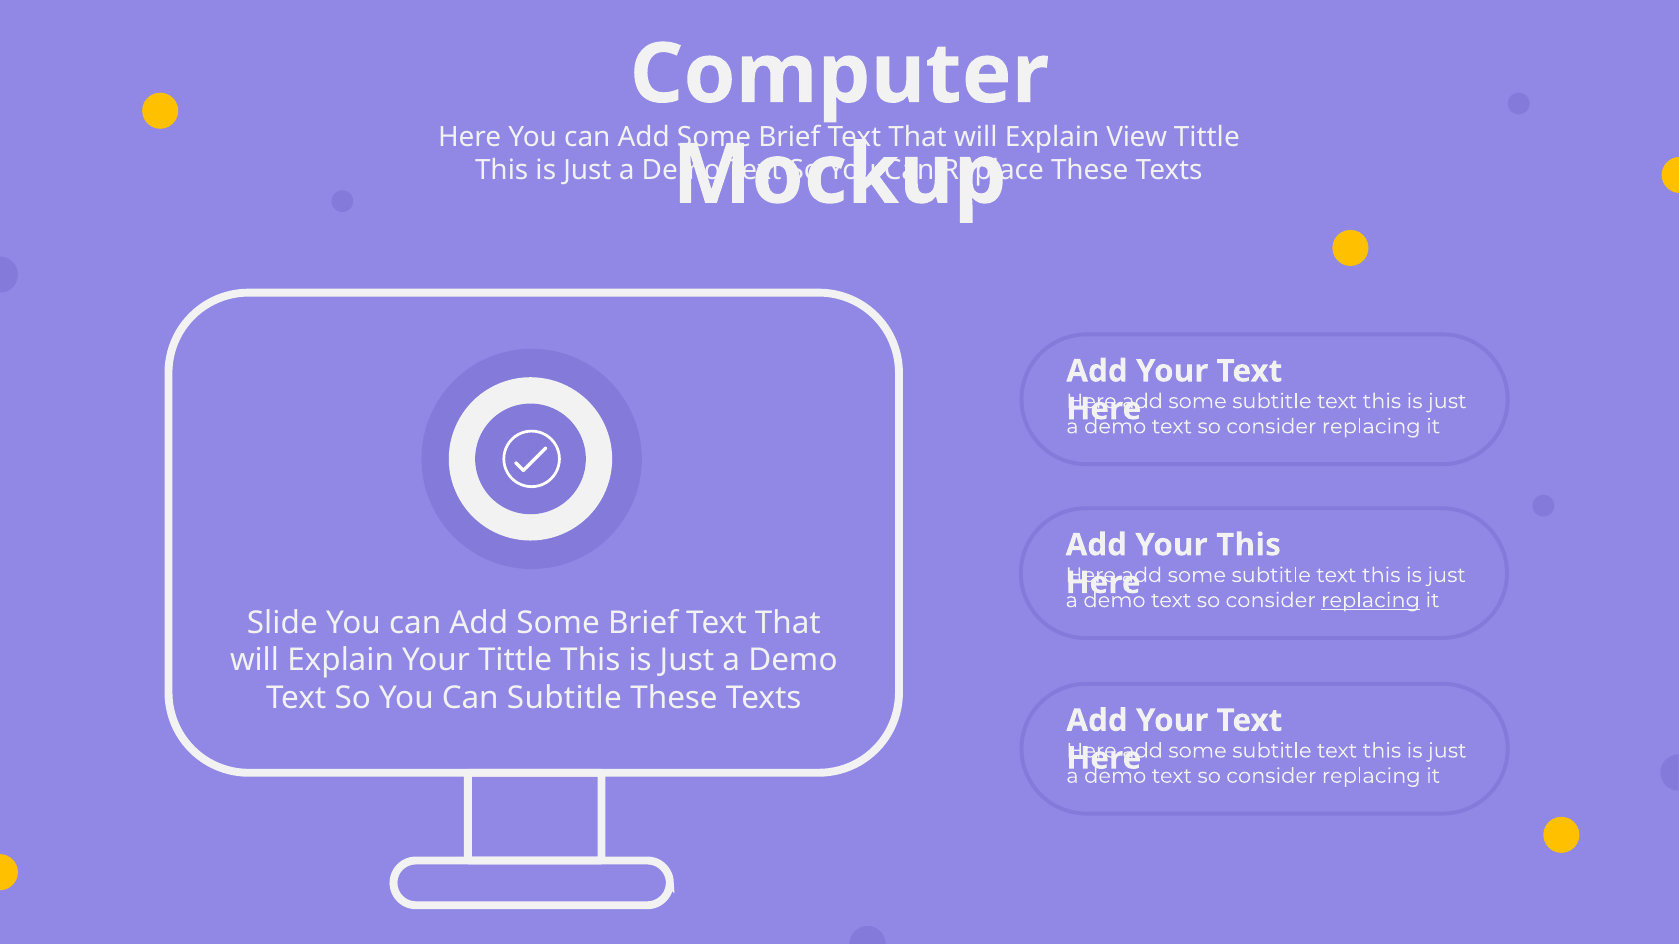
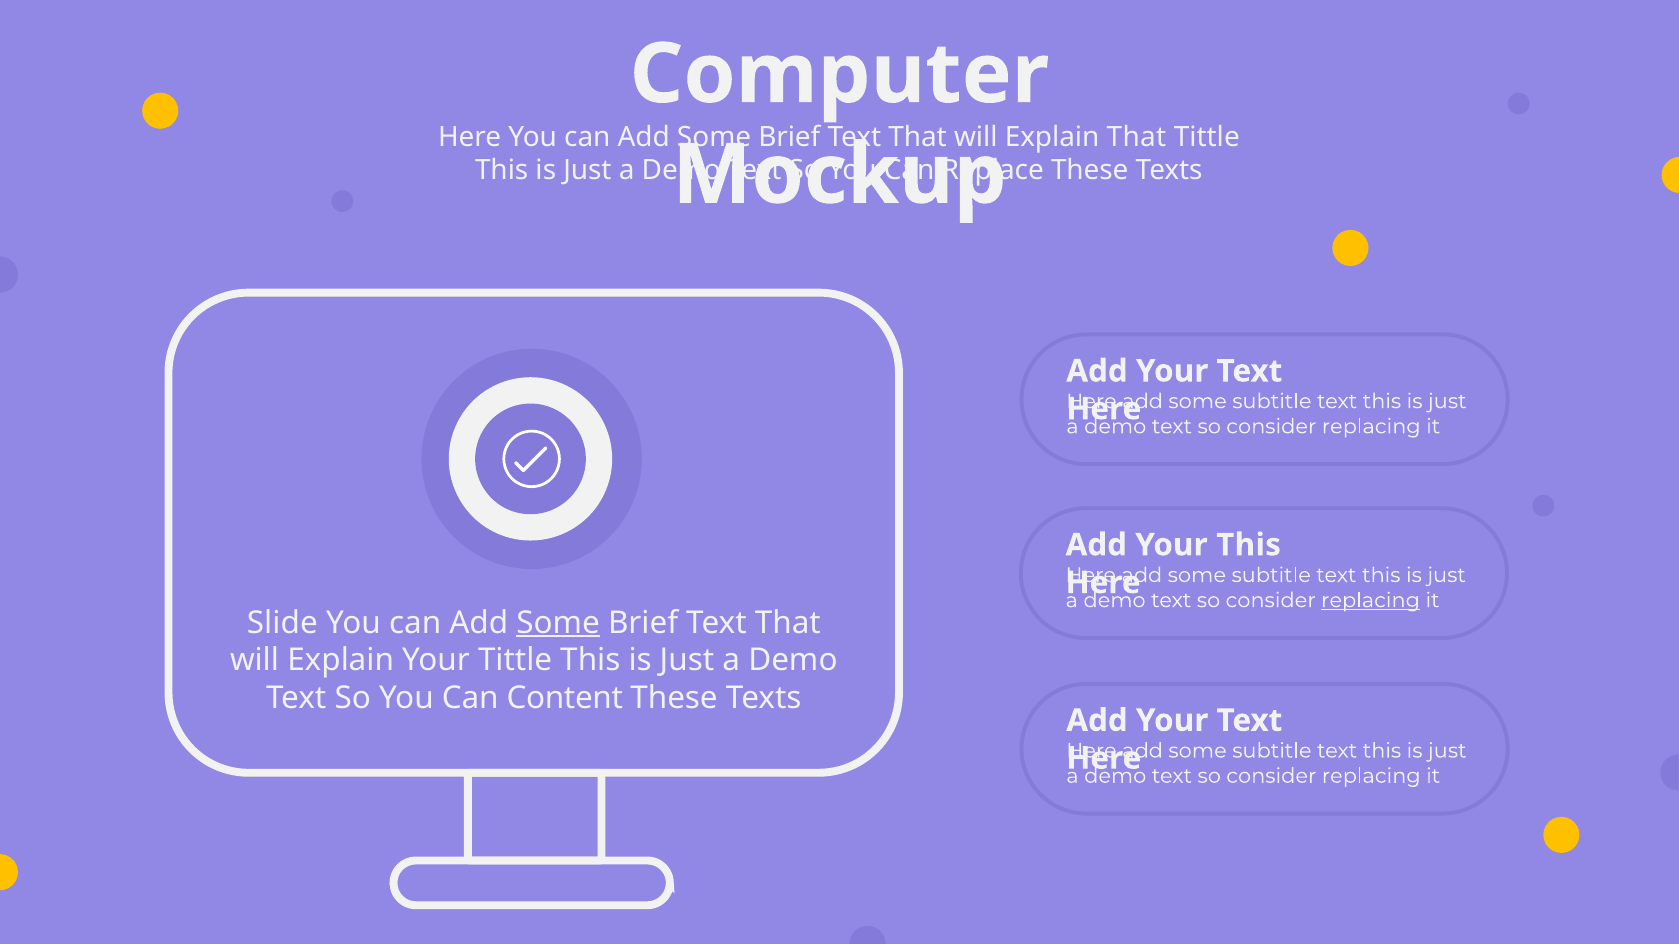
Explain View: View -> That (1136, 137)
Some underline: none -> present (558, 623)
Can Subtitle: Subtitle -> Content (565, 699)
